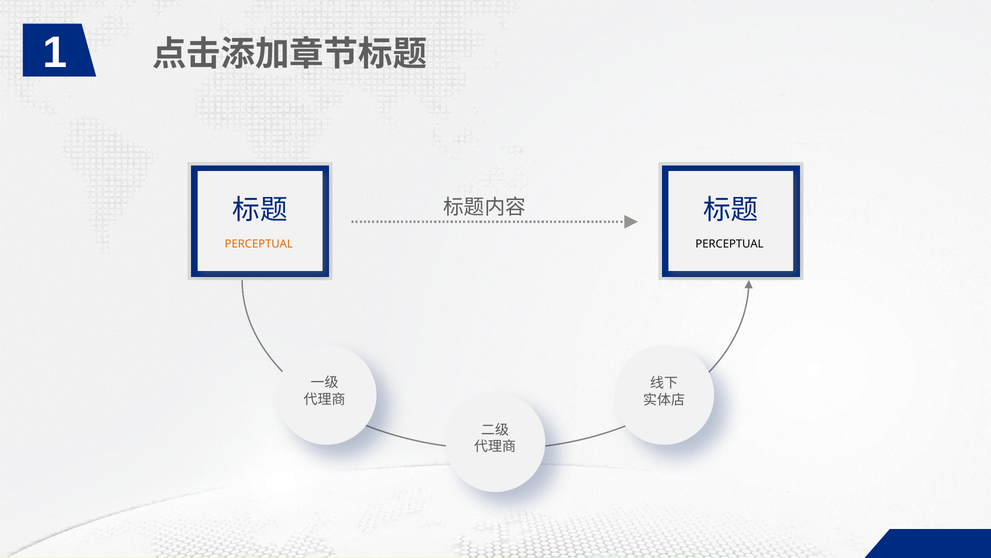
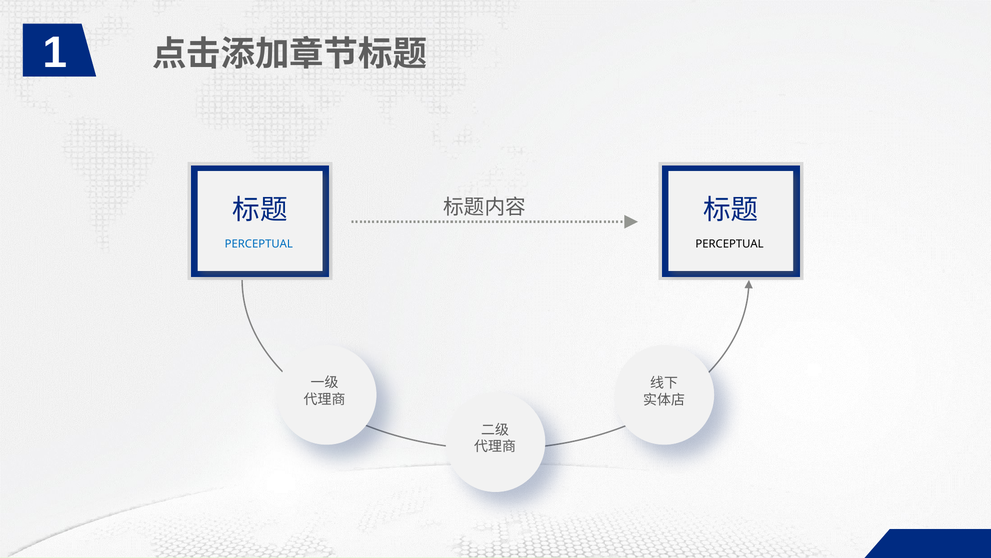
PERCEPTUAL colour: orange -> blue (259, 244)
